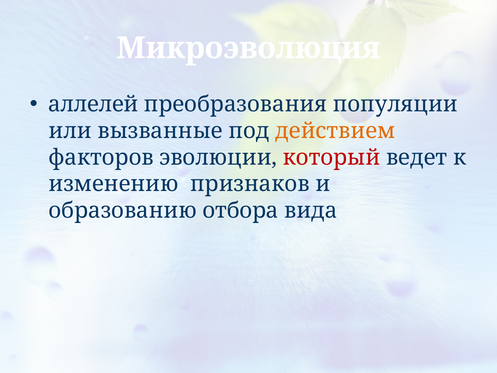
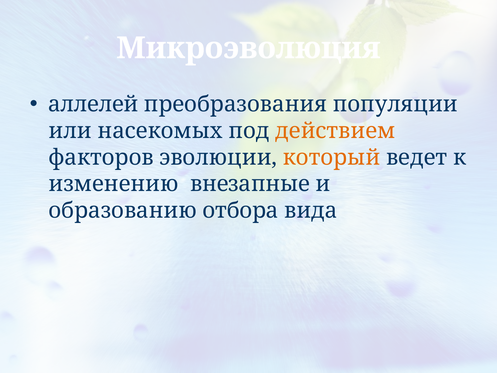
вызванные: вызванные -> насекомых (160, 131)
который colour: red -> orange (332, 157)
признаков: признаков -> внезапные (250, 184)
